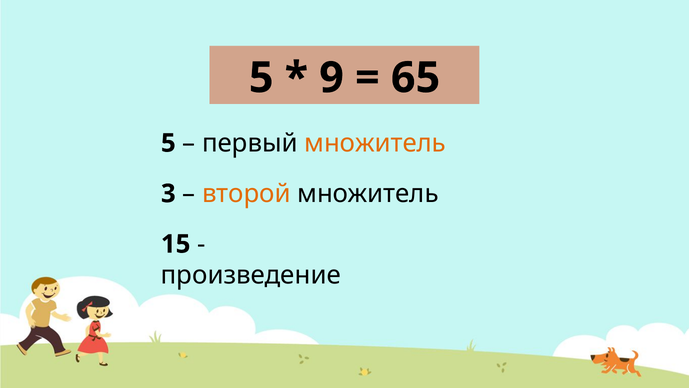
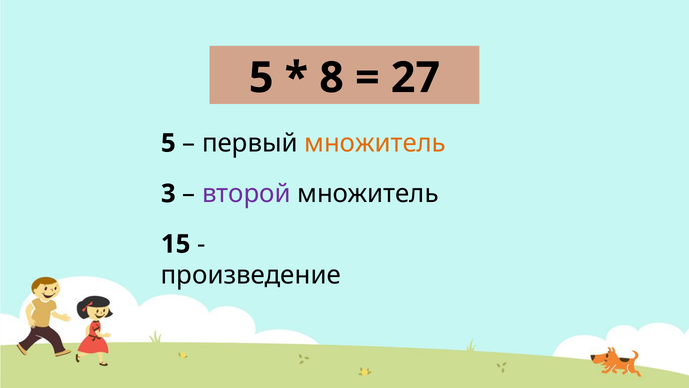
9: 9 -> 8 (332, 78)
65: 65 -> 27 (416, 78)
второй colour: orange -> purple (246, 193)
